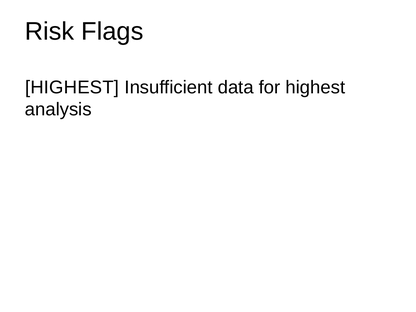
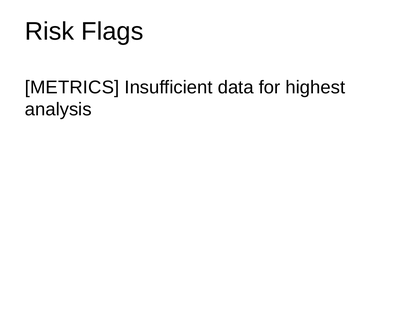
HIGHEST: HIGHEST -> METRICS (72, 87)
